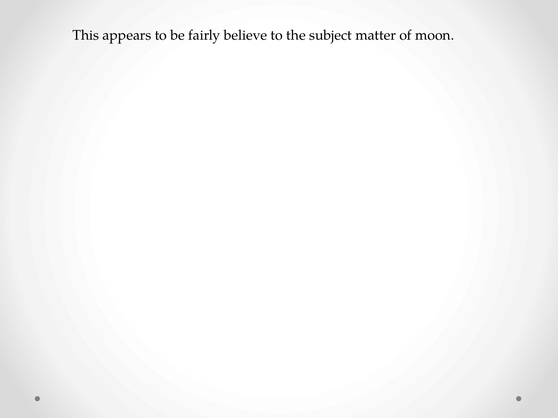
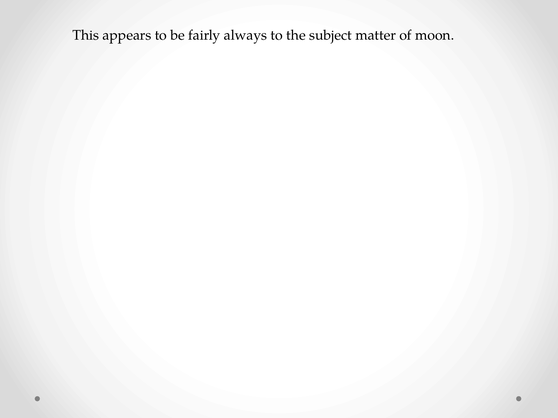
believe: believe -> always (246, 35)
